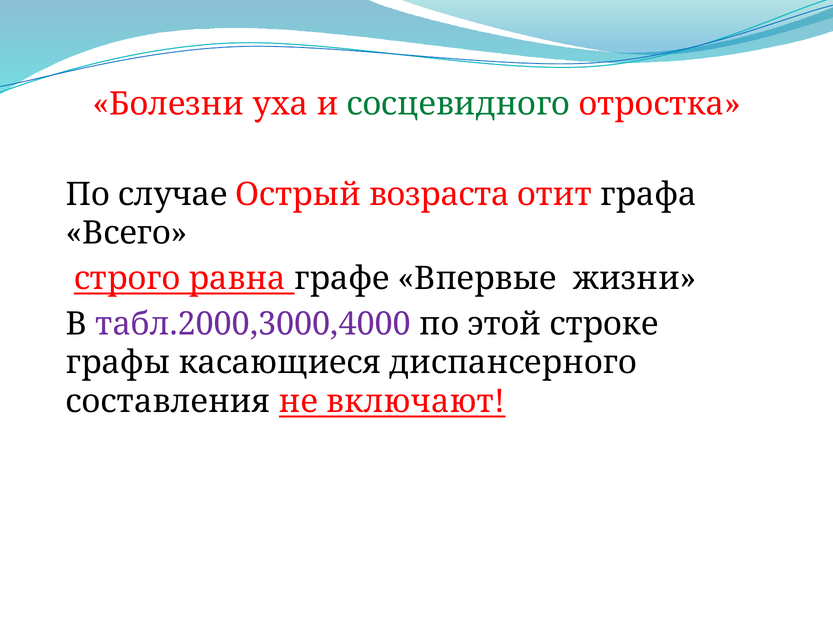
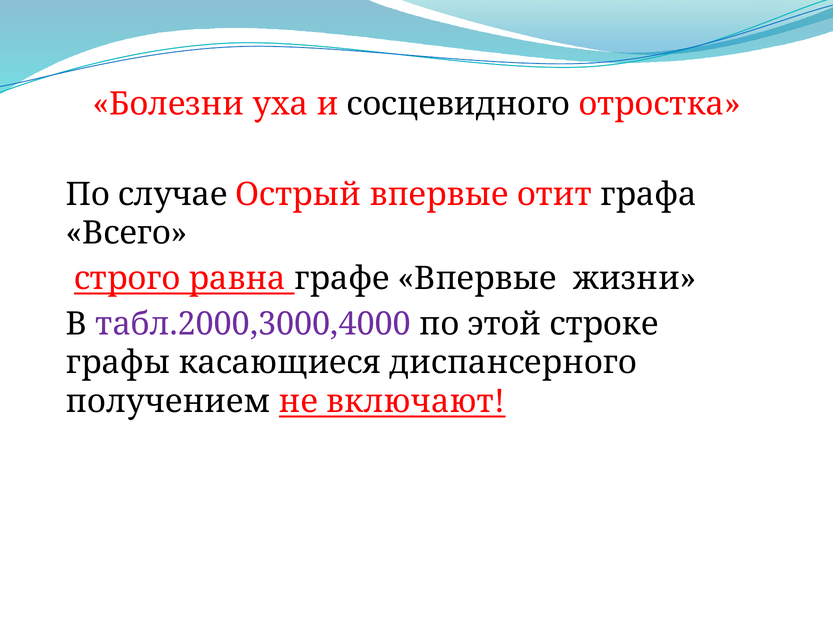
сосцевидного colour: green -> black (459, 104)
Острый возраста: возраста -> впервые (439, 194)
составления: составления -> получением (168, 401)
